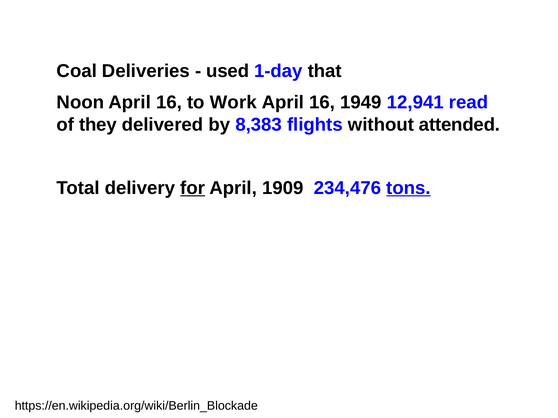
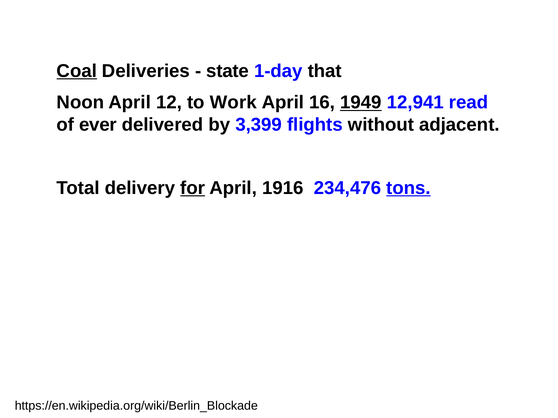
Coal underline: none -> present (77, 71)
used: used -> state (228, 71)
Noon April 16: 16 -> 12 (169, 103)
1949 underline: none -> present (361, 103)
they: they -> ever (98, 125)
8,383: 8,383 -> 3,399 (259, 125)
attended: attended -> adjacent (459, 125)
1909: 1909 -> 1916 (283, 188)
